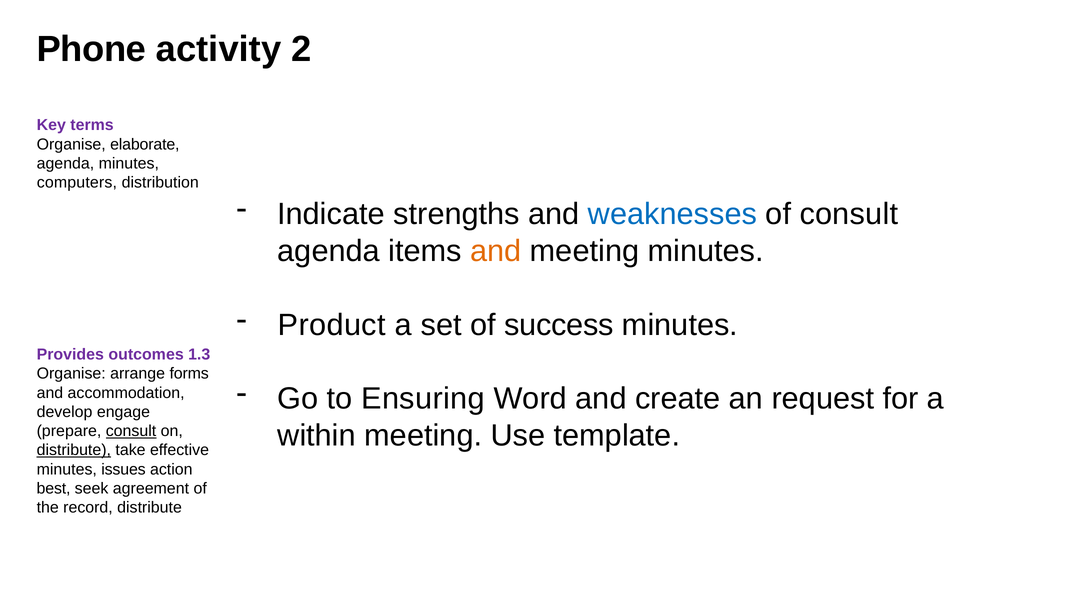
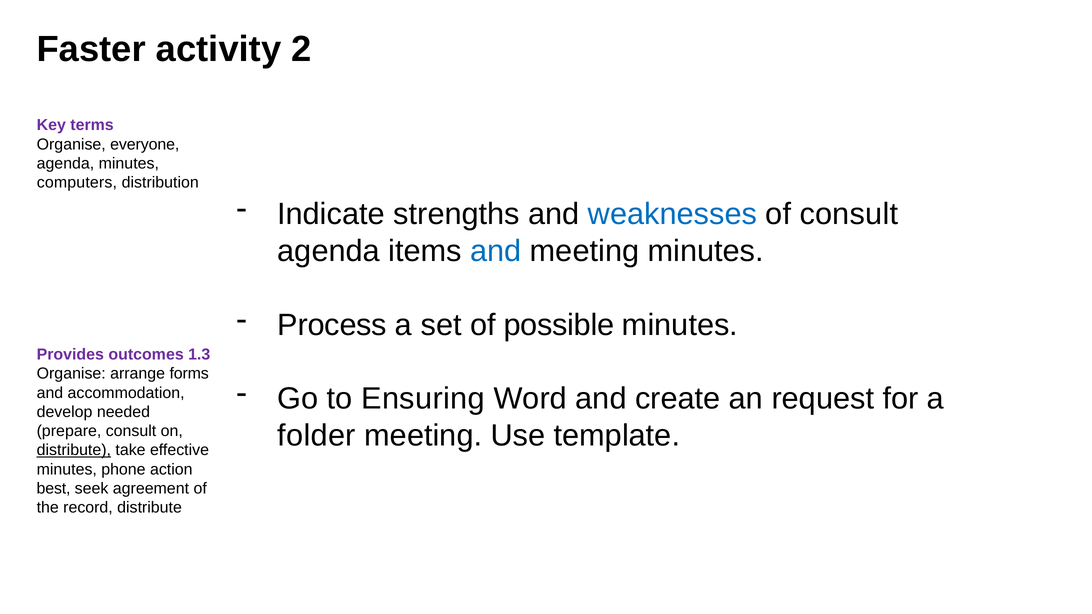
Phone: Phone -> Faster (91, 49)
elaborate: elaborate -> everyone (145, 144)
and colour: orange -> blue (496, 251)
Product: Product -> Process (332, 325)
success: success -> possible (559, 325)
engage: engage -> needed (123, 412)
within: within -> folder (316, 436)
consult underline: present -> none (131, 431)
issues: issues -> phone (123, 469)
